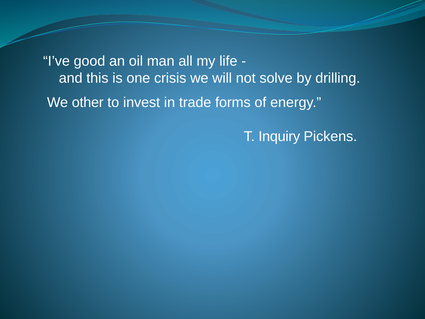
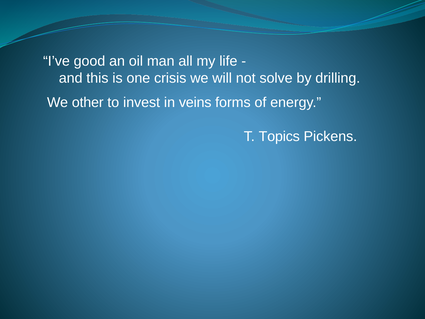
trade: trade -> veins (195, 102)
Inquiry: Inquiry -> Topics (279, 136)
